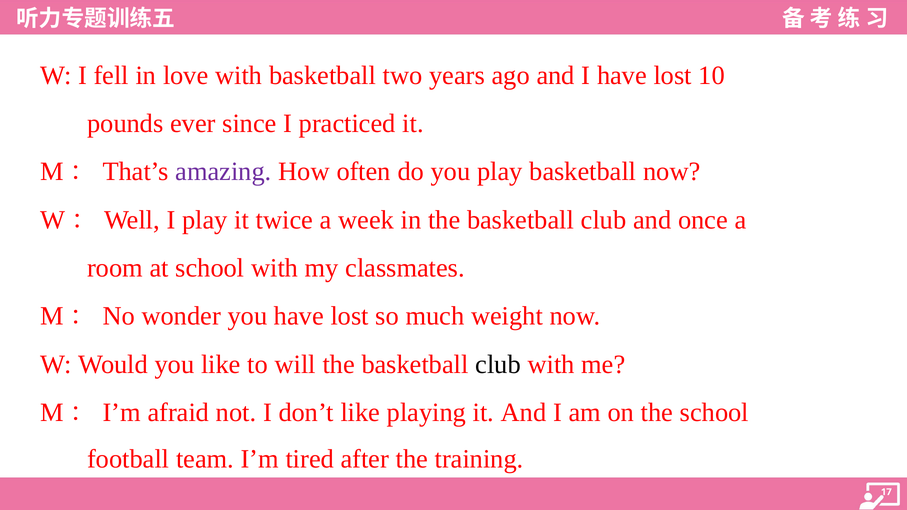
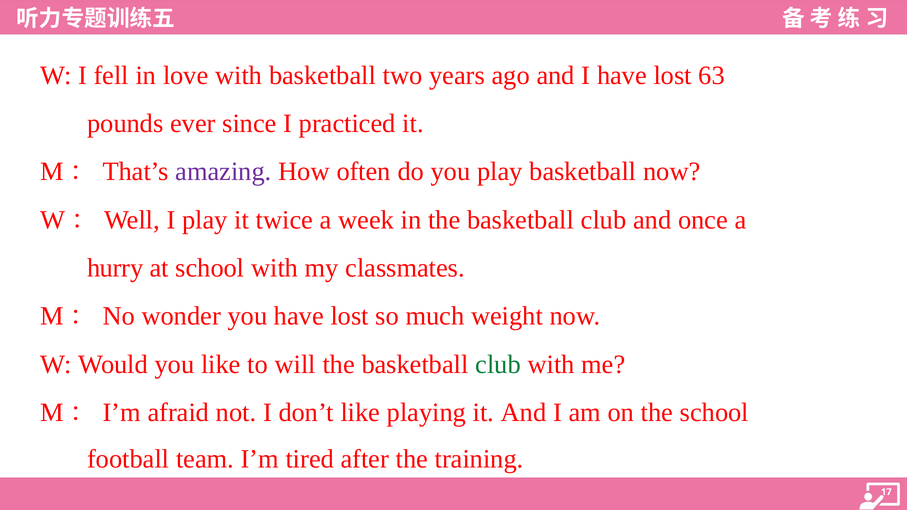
10: 10 -> 63 (712, 75)
room: room -> hurry (115, 268)
club colour: black -> green (498, 364)
